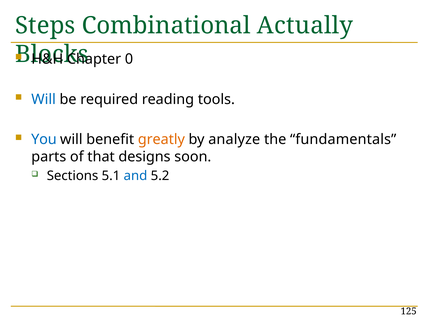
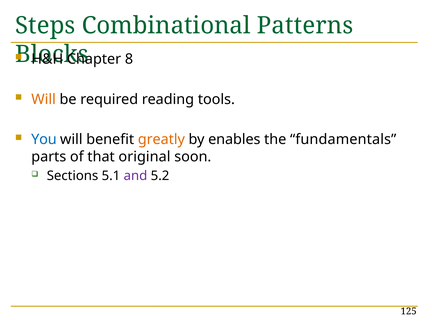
Actually: Actually -> Patterns (305, 25)
0: 0 -> 8 (129, 59)
Will colour: blue -> orange (44, 99)
analyze: analyze -> enables (234, 140)
designs: designs -> original (144, 157)
and colour: blue -> purple (135, 176)
